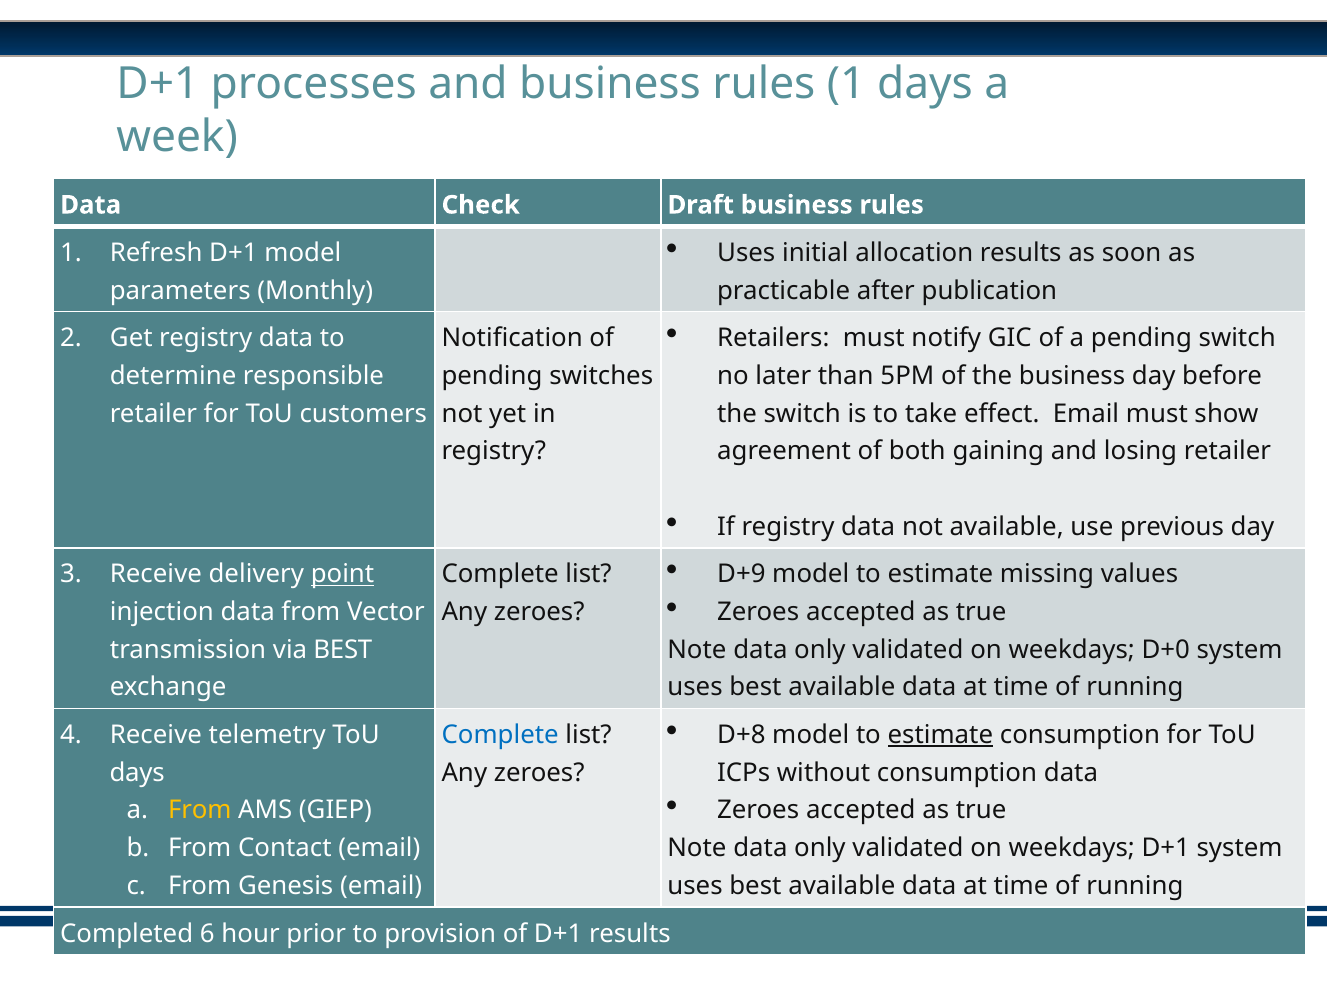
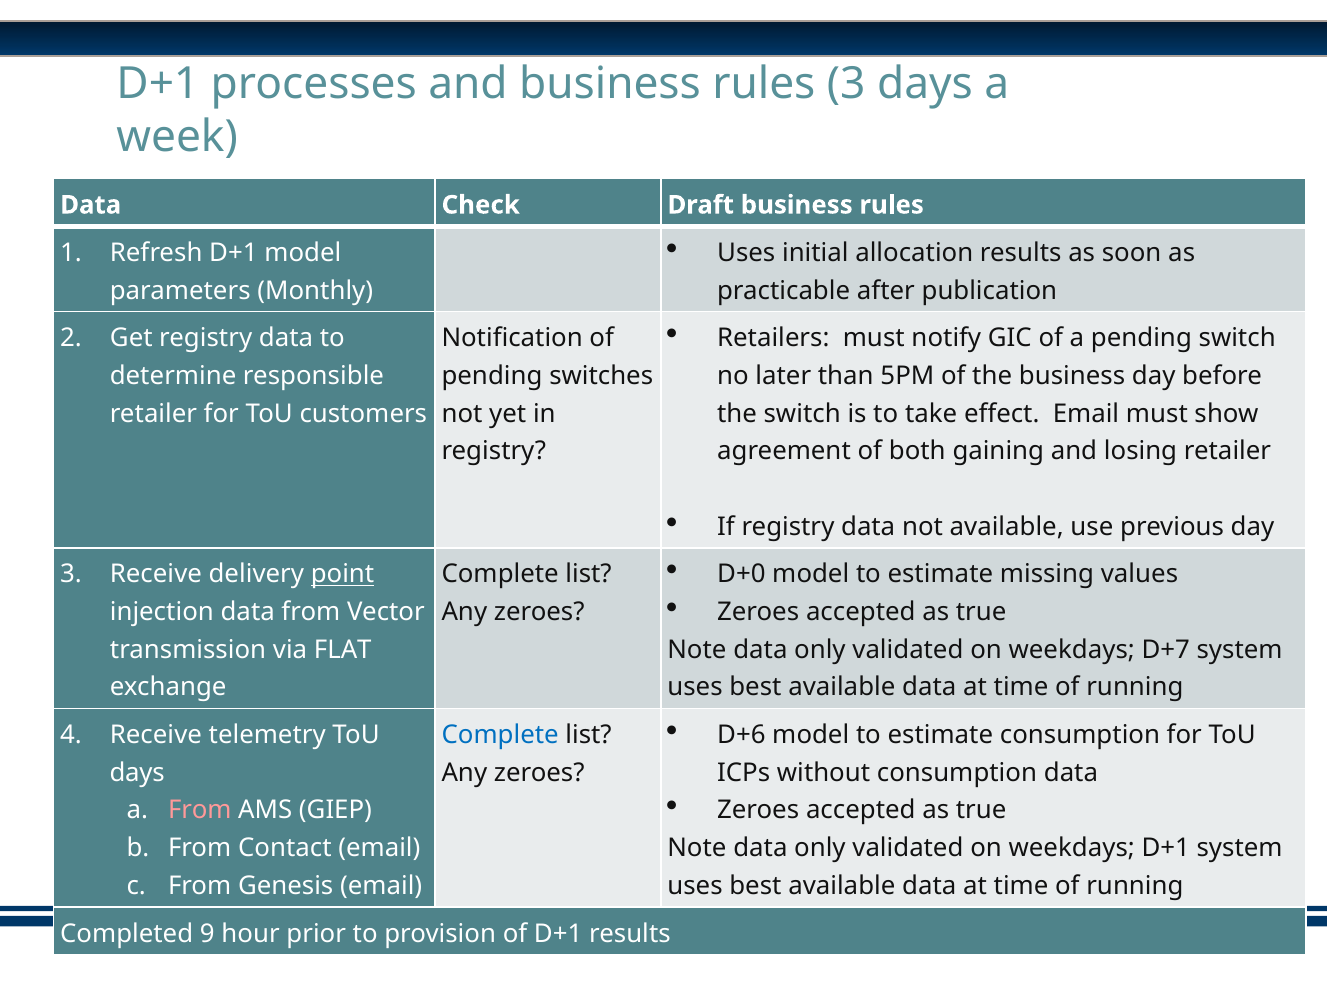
and business rules 1: 1 -> 3 (846, 84)
D+9: D+9 -> D+0 (741, 574)
via BEST: BEST -> FLAT (343, 649)
D+0: D+0 -> D+7 (1166, 649)
D+8: D+8 -> D+6 (741, 735)
estimate underline: present -> none (940, 735)
From colour: yellow -> pink (200, 810)
6: 6 -> 9 (207, 933)
